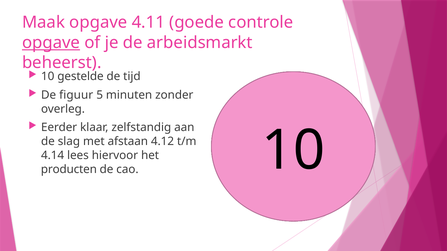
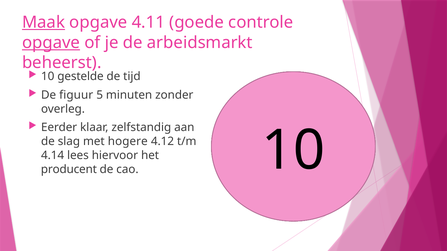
Maak underline: none -> present (43, 22)
afstaan: afstaan -> hogere (128, 142)
producten: producten -> producent (69, 170)
